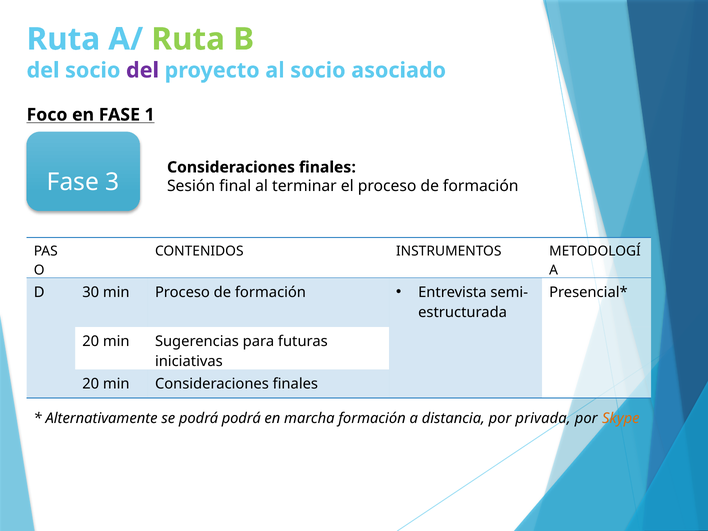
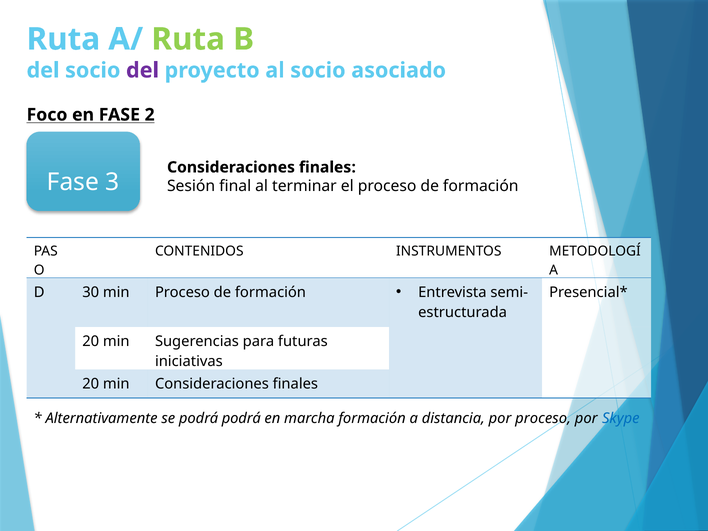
1: 1 -> 2 (150, 115)
por privada: privada -> proceso (543, 418)
Skype colour: orange -> blue (621, 418)
